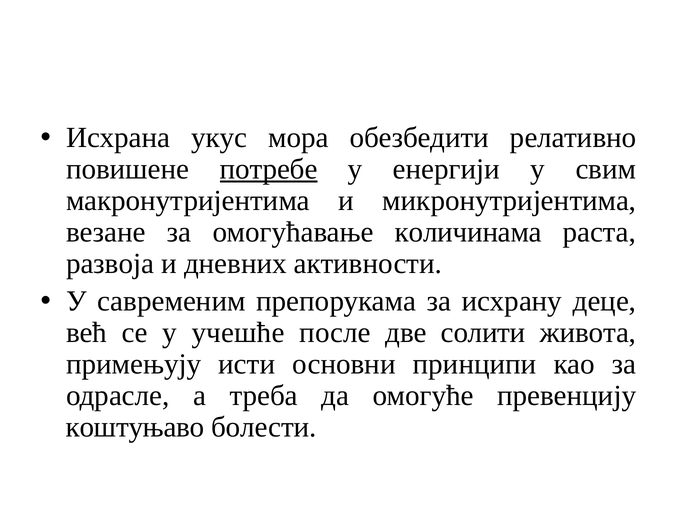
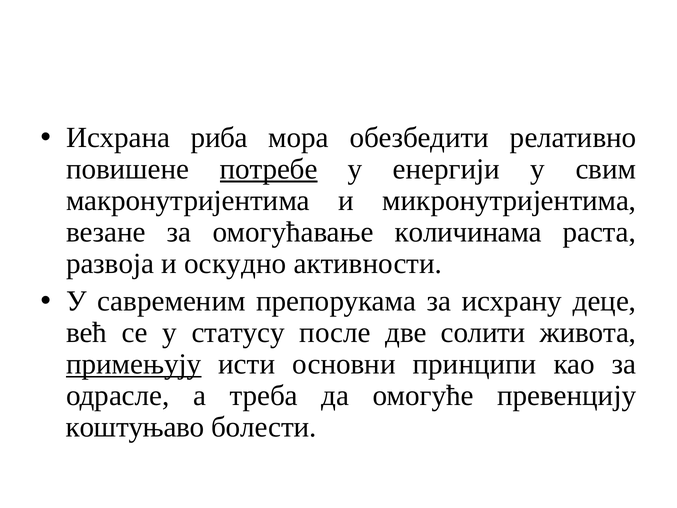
укус: укус -> риба (219, 137)
дневних: дневних -> оскудно (235, 263)
учешће: учешће -> статусу (238, 332)
примењују underline: none -> present (134, 364)
